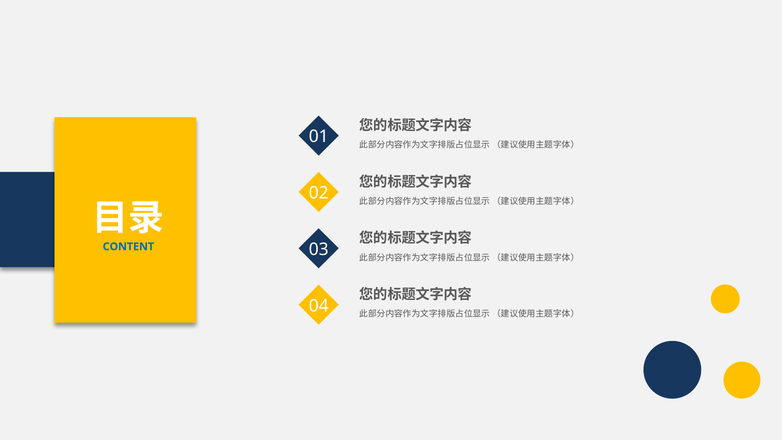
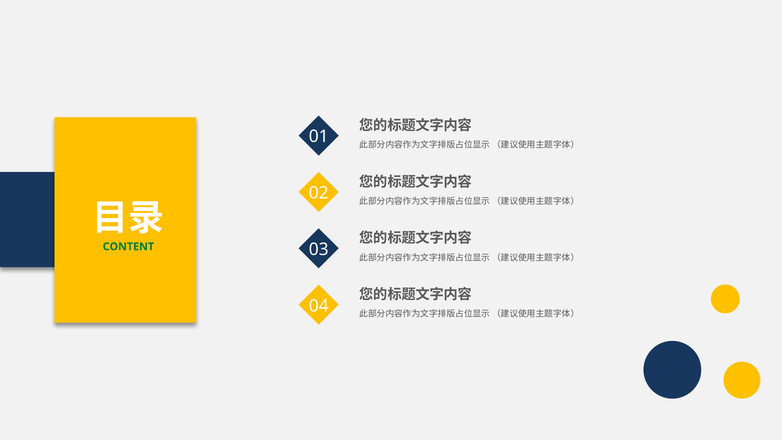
CONTENT colour: blue -> green (128, 247)
